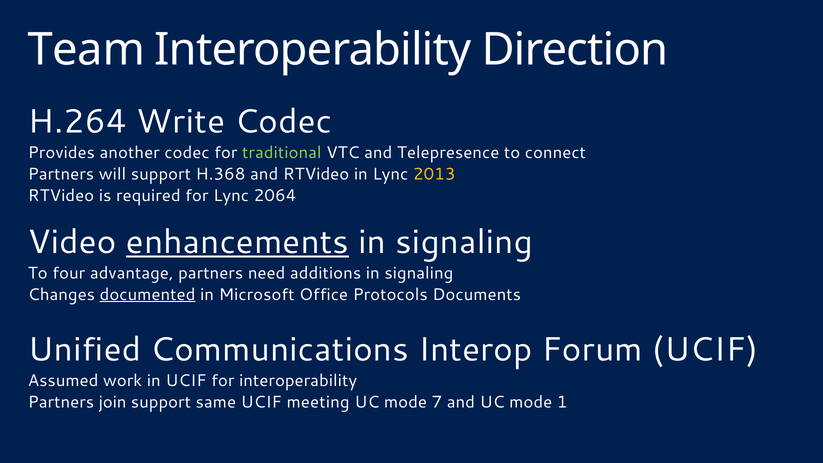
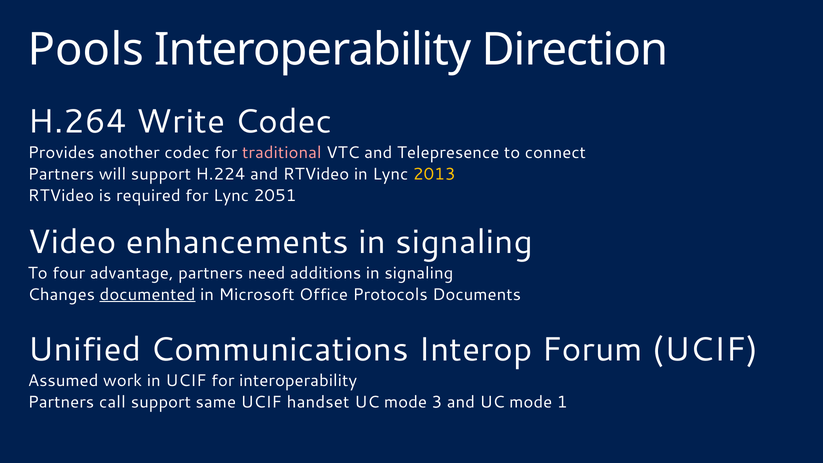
Team: Team -> Pools (86, 50)
traditional colour: light green -> pink (282, 152)
H.368: H.368 -> H.224 (221, 174)
2064: 2064 -> 2051 (275, 195)
enhancements underline: present -> none (238, 242)
join: join -> call (112, 402)
meeting: meeting -> handset (318, 402)
7: 7 -> 3 (437, 402)
